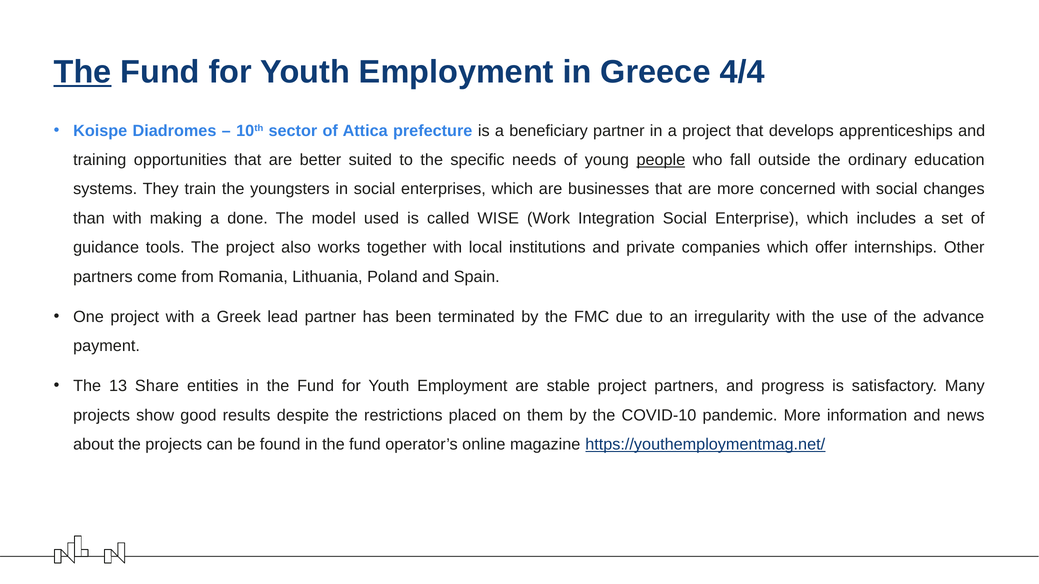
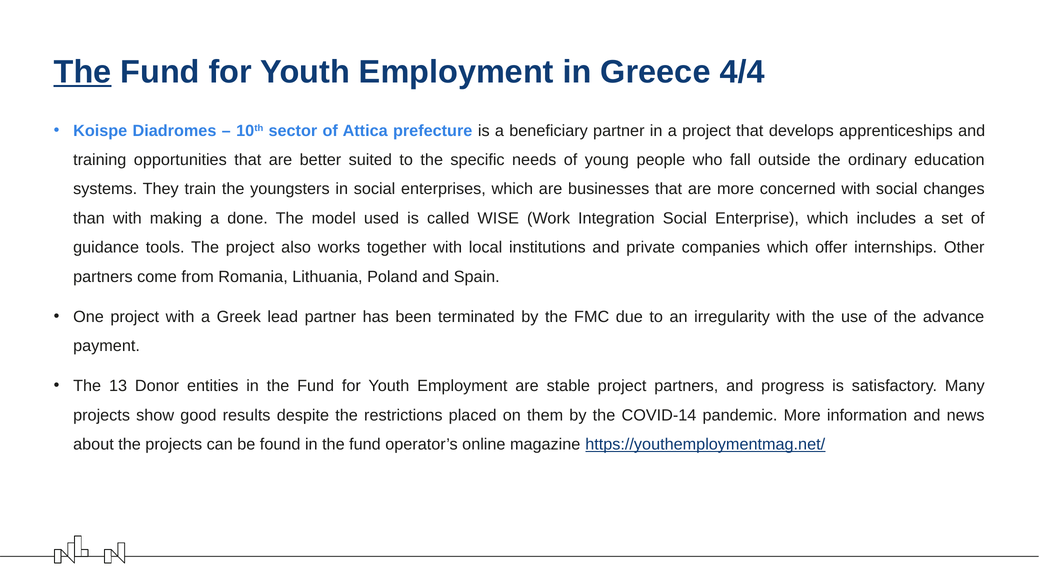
people underline: present -> none (661, 160)
Share: Share -> Donor (157, 386)
COVID-10: COVID-10 -> COVID-14 (659, 416)
